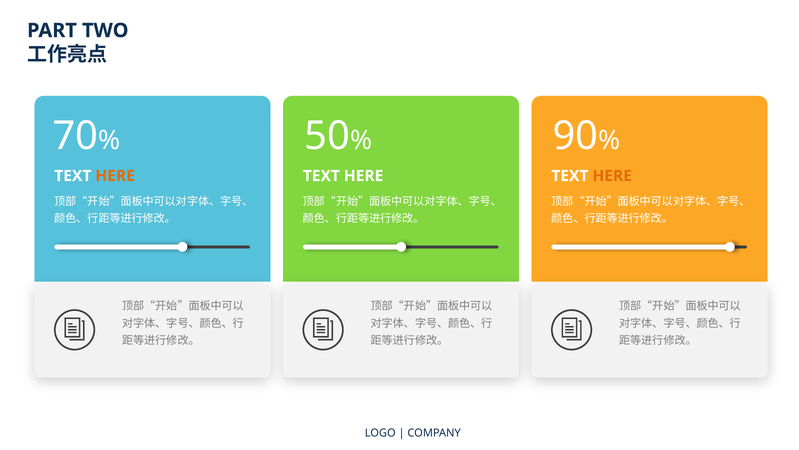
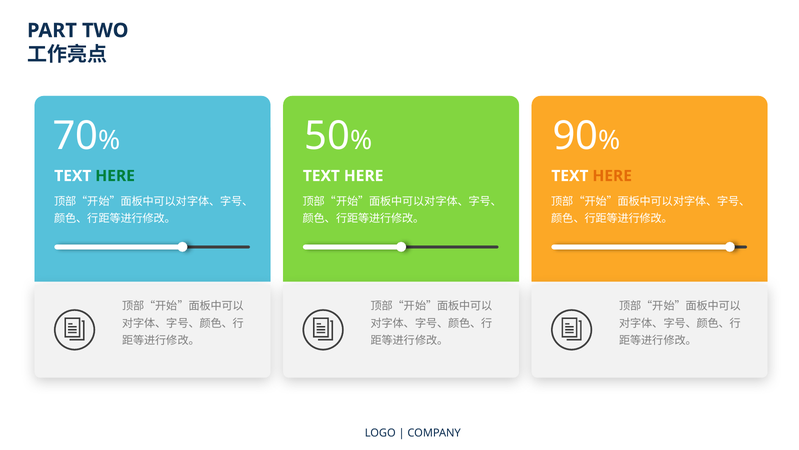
HERE colour: orange -> green (115, 176)
